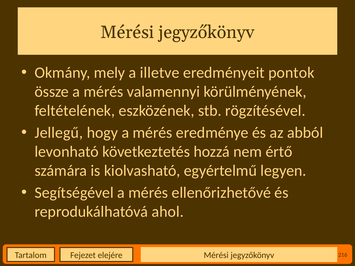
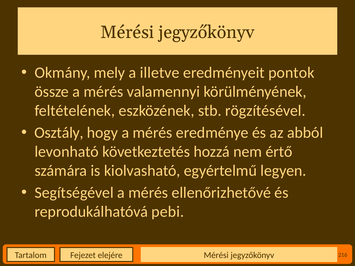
Jellegű: Jellegű -> Osztály (59, 133)
ahol: ahol -> pebi (168, 212)
